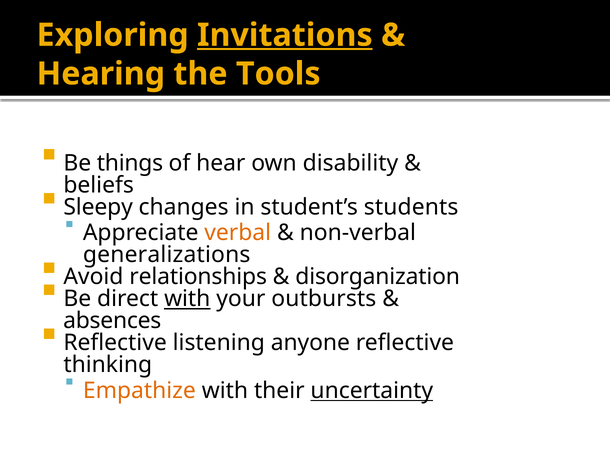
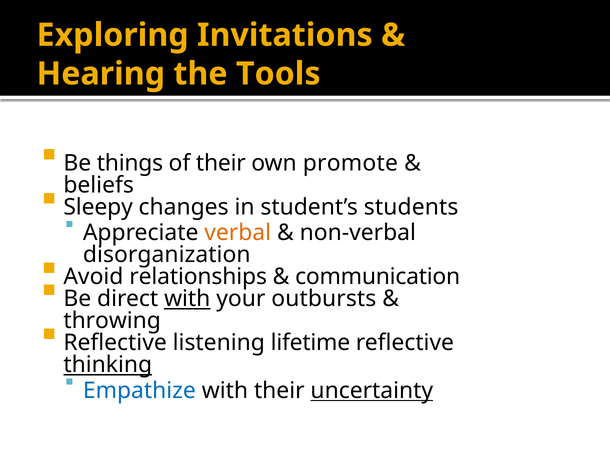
Invitations underline: present -> none (285, 35)
of hear: hear -> their (221, 163)
disability: disability -> promote (350, 163)
generalizations: generalizations -> disorganization (167, 255)
disorganization: disorganization -> communication (378, 277)
absences: absences -> throwing (112, 320)
anyone: anyone -> lifetime (310, 342)
thinking underline: none -> present (108, 364)
Empathize colour: orange -> blue (139, 390)
